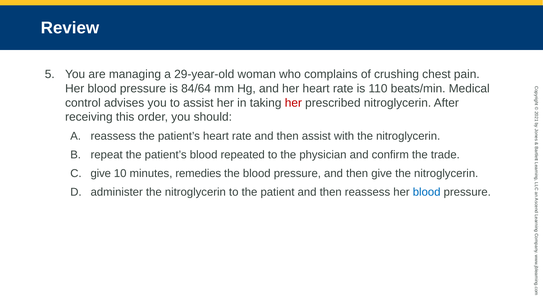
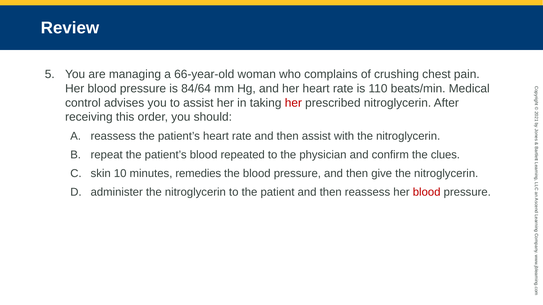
29-year-old: 29-year-old -> 66-year-old (204, 74)
trade: trade -> clues (445, 155)
give: give -> skin (101, 174)
blood colour: blue -> red (427, 192)
